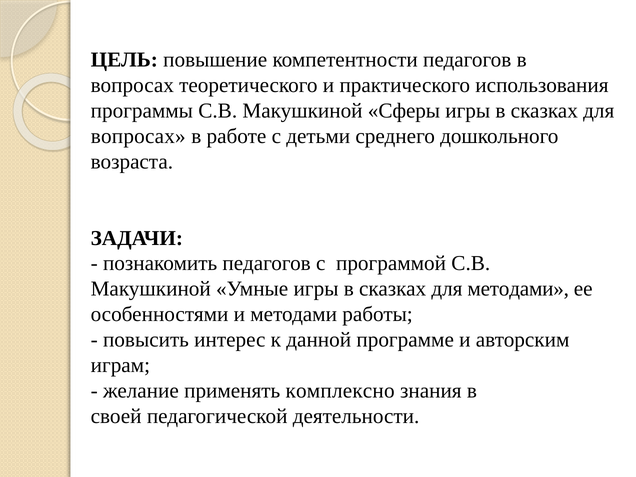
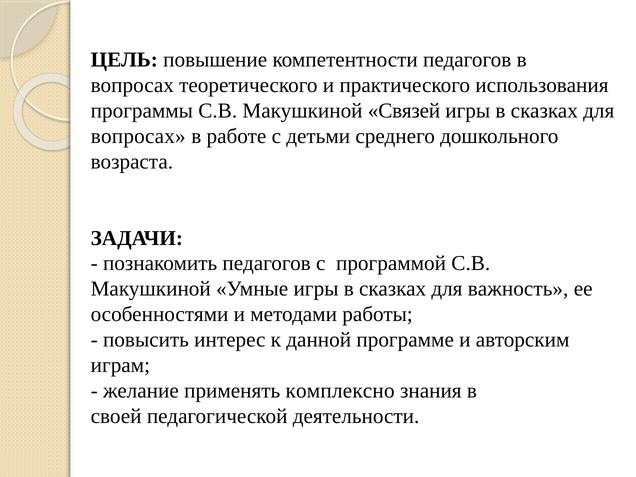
Сферы: Сферы -> Связей (404, 111)
для методами: методами -> важность (518, 289)
